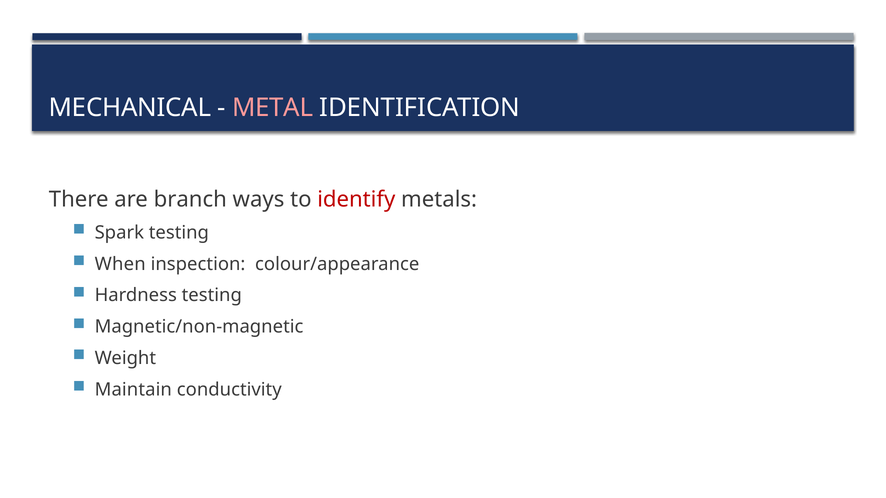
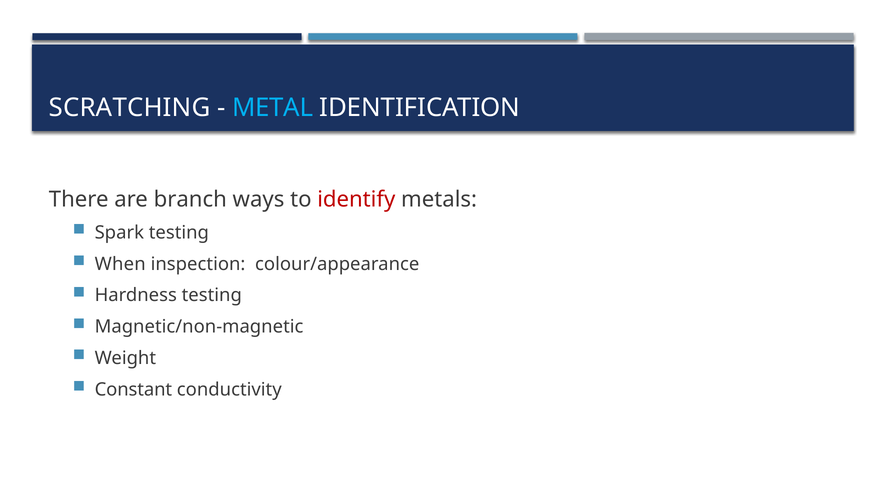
MECHANICAL: MECHANICAL -> SCRATCHING (130, 108)
METAL colour: pink -> light blue (273, 108)
Maintain: Maintain -> Constant (133, 390)
